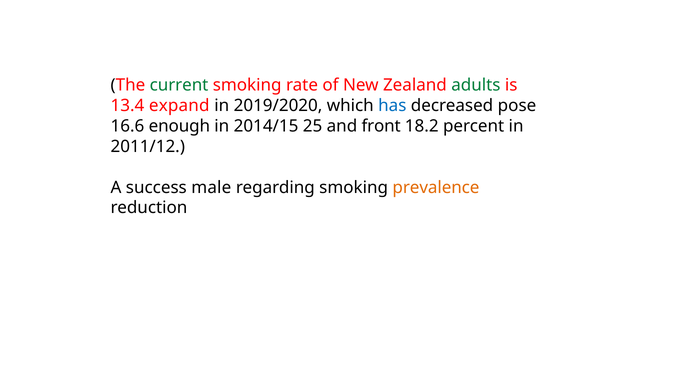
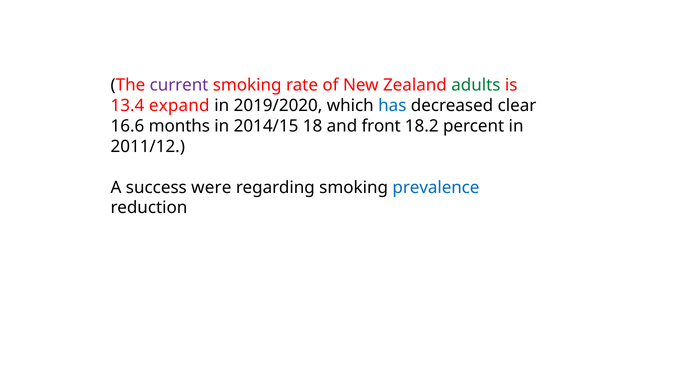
current colour: green -> purple (179, 85)
pose: pose -> clear (517, 106)
enough: enough -> months (179, 126)
25: 25 -> 18 (313, 126)
male: male -> were (211, 187)
prevalence colour: orange -> blue (436, 187)
